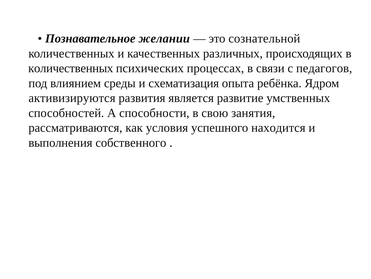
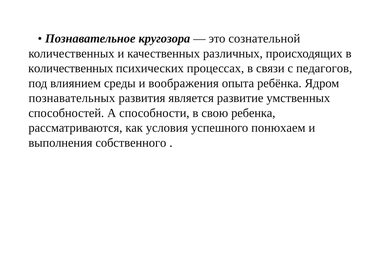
желании: желании -> кругозора (164, 38)
схематизация: схематизация -> воображения (184, 83)
активизируются: активизируются -> познавательных (72, 98)
занятия: занятия -> ребенка (253, 113)
находится: находится -> понюхаем (278, 127)
